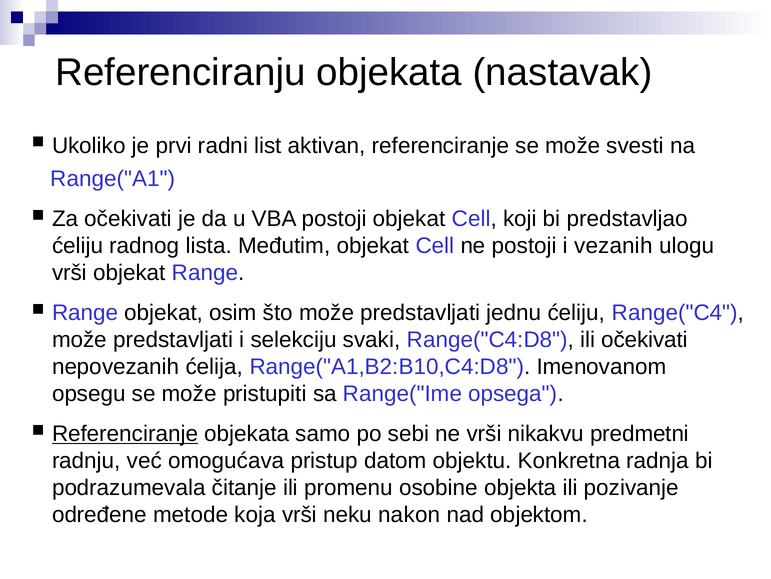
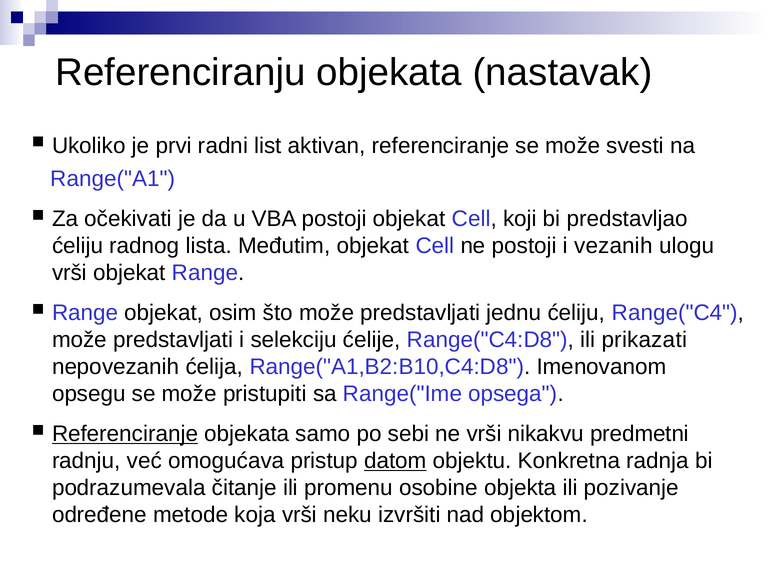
svaki: svaki -> ćelije (372, 339)
ili očekivati: očekivati -> prikazati (644, 339)
datom underline: none -> present (395, 460)
nakon: nakon -> izvršiti (409, 514)
